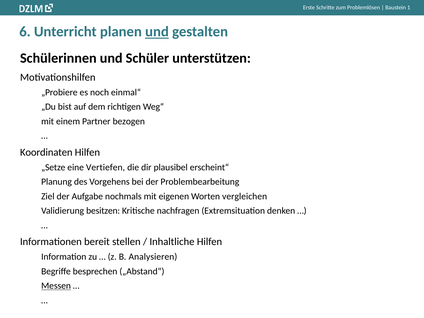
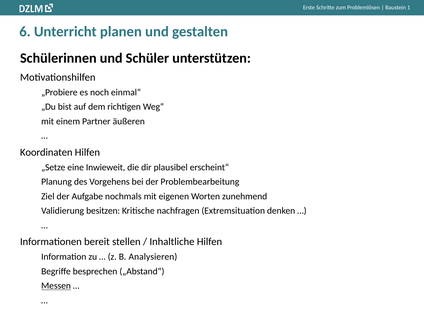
und underline: present -> none (157, 32)
bezogen: bezogen -> äußeren (129, 121)
Vertiefen: Vertiefen -> Inwieweit (106, 167)
vergleichen: vergleichen -> zunehmend (245, 196)
